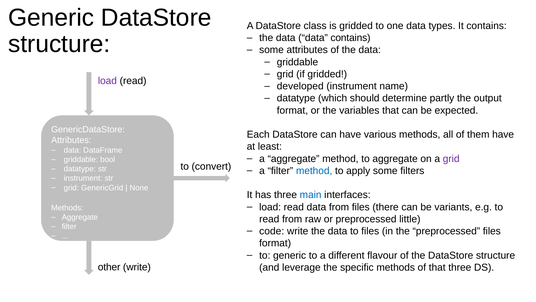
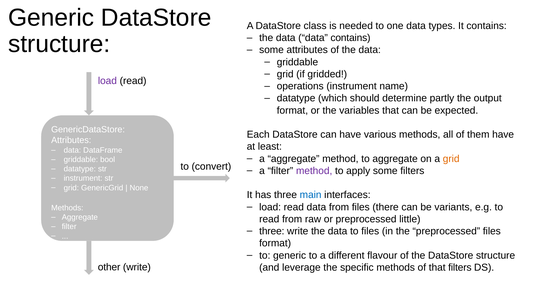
is gridded: gridded -> needed (356, 26)
developed: developed -> operations (300, 86)
grid colour: purple -> orange (451, 158)
method colour: blue -> purple (314, 171)
code: code -> three (272, 231)
that three: three -> filters (460, 267)
